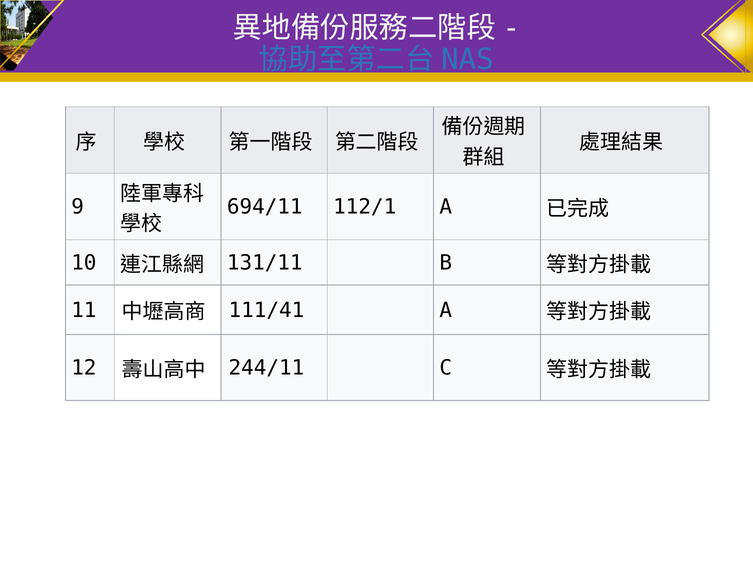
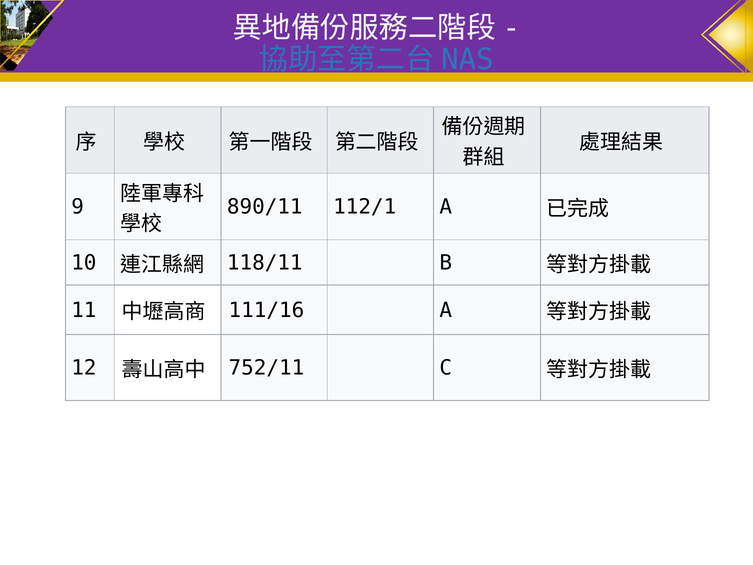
694/11: 694/11 -> 890/11 (265, 207)
131/11: 131/11 -> 118/11 (265, 263)
111/41: 111/41 -> 111/16 (266, 310)
244/11: 244/11 -> 752/11 (266, 368)
